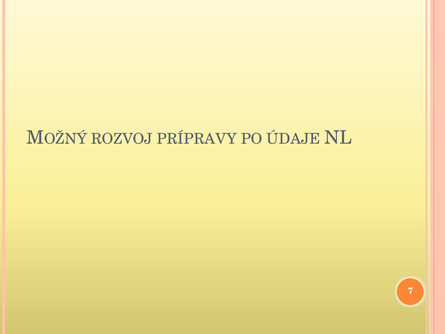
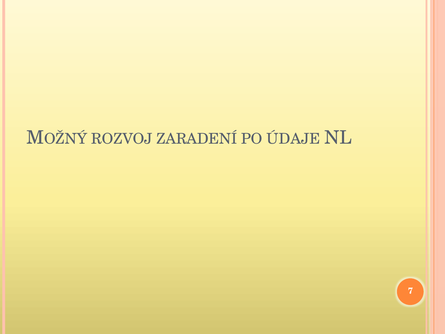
PRÍPRAVY: PRÍPRAVY -> ZARADENÍ (197, 139)
